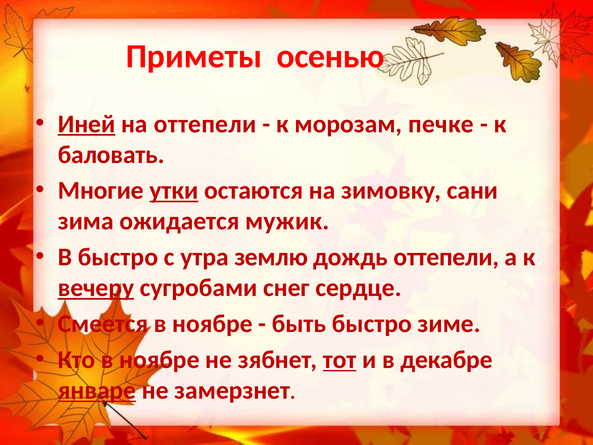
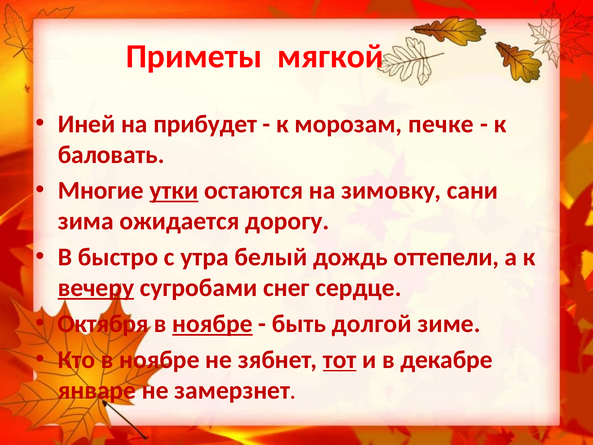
осенью: осенью -> мягкой (330, 56)
Иней underline: present -> none (87, 124)
на оттепели: оттепели -> прибудет (205, 124)
мужик: мужик -> дорогу (287, 221)
землю: землю -> белый (271, 257)
Смеется: Смеется -> Октября (103, 324)
ноябре underline: none -> present (212, 324)
быть быстро: быстро -> долгой (372, 324)
январе underline: present -> none (97, 390)
